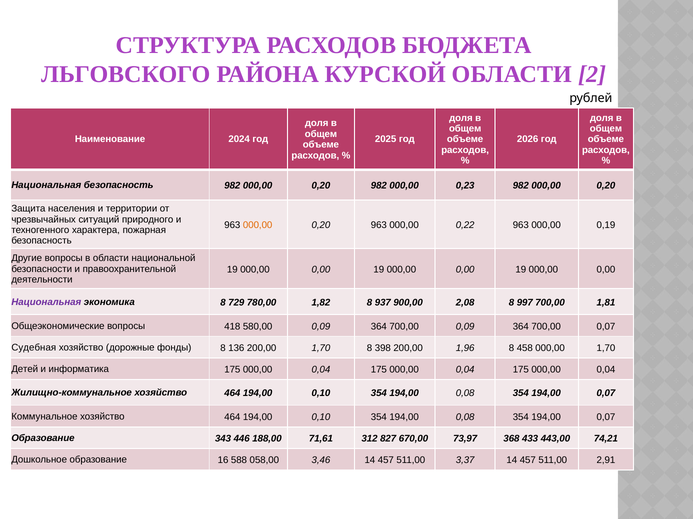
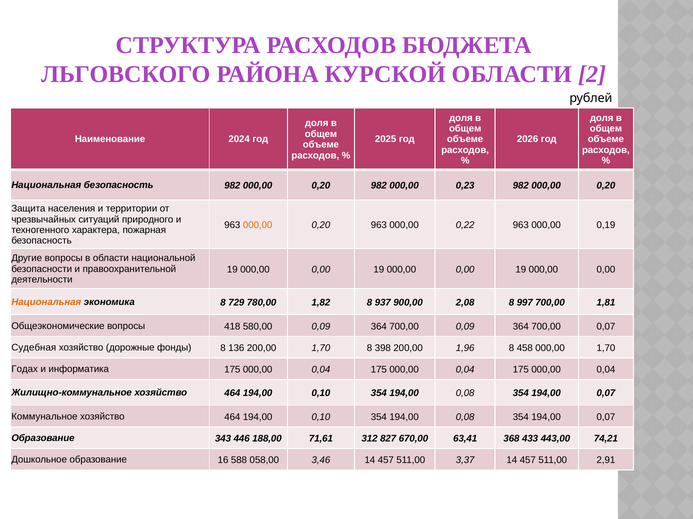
Национальная colour: purple -> orange (46, 302)
Детей: Детей -> Годах (25, 370)
73,97: 73,97 -> 63,41 (465, 439)
